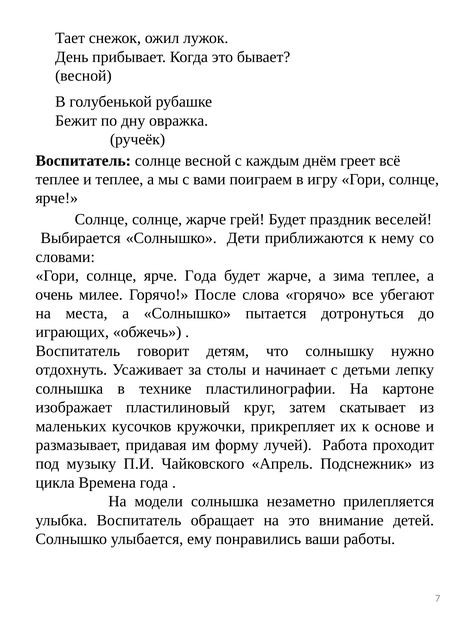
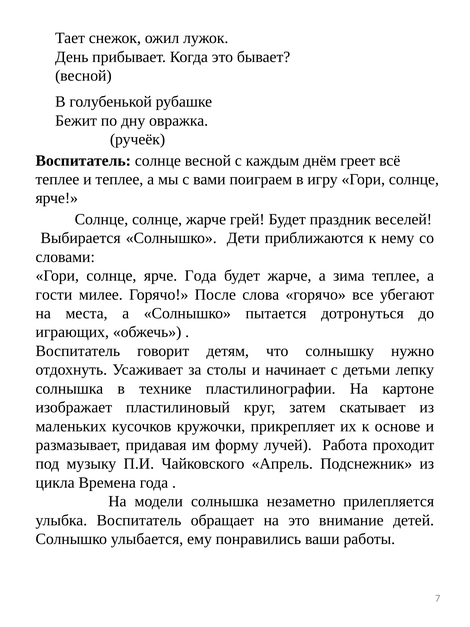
очень: очень -> гости (54, 294)
